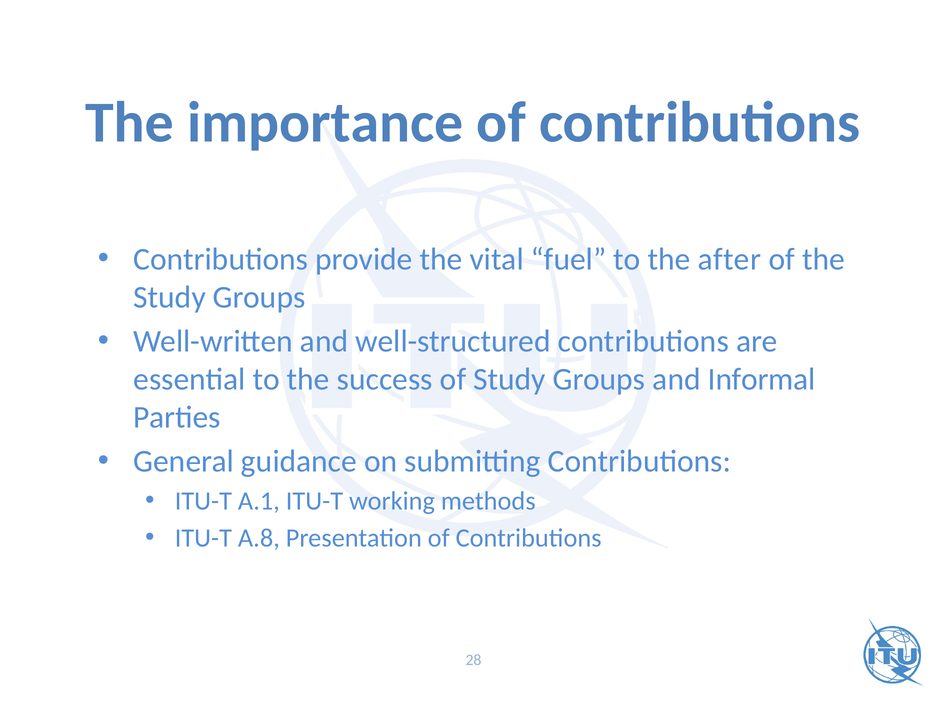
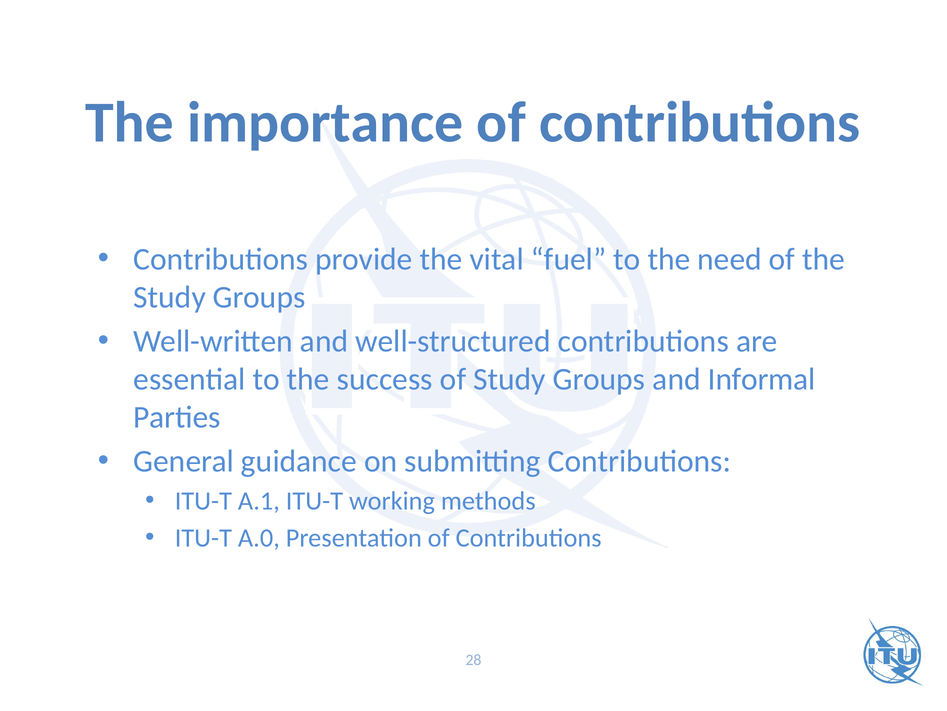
after: after -> need (730, 259)
A.8: A.8 -> A.0 (259, 537)
